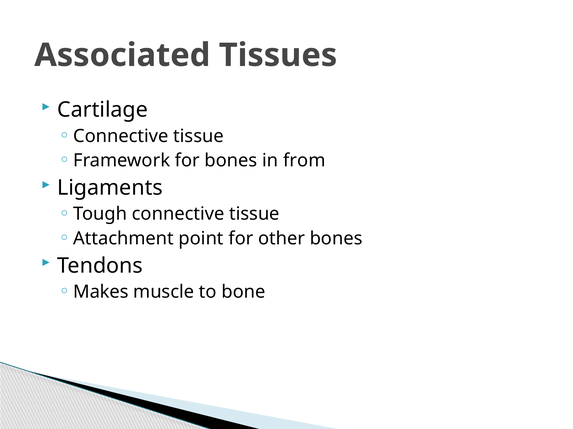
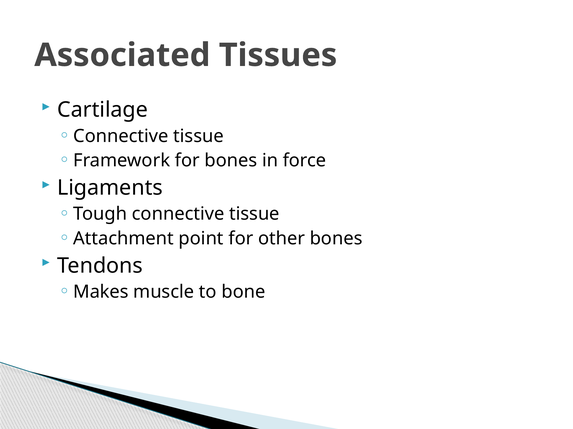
from: from -> force (305, 161)
